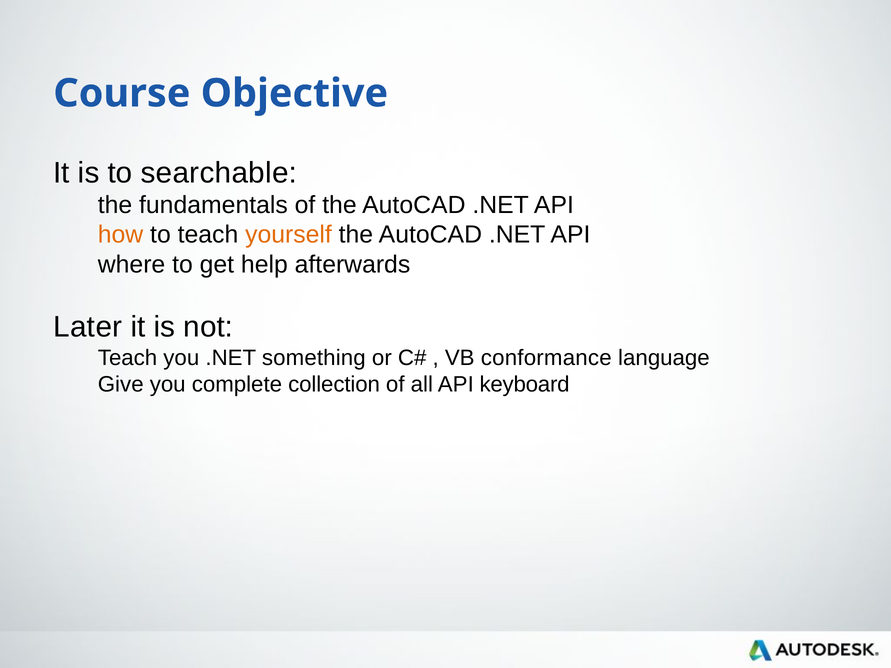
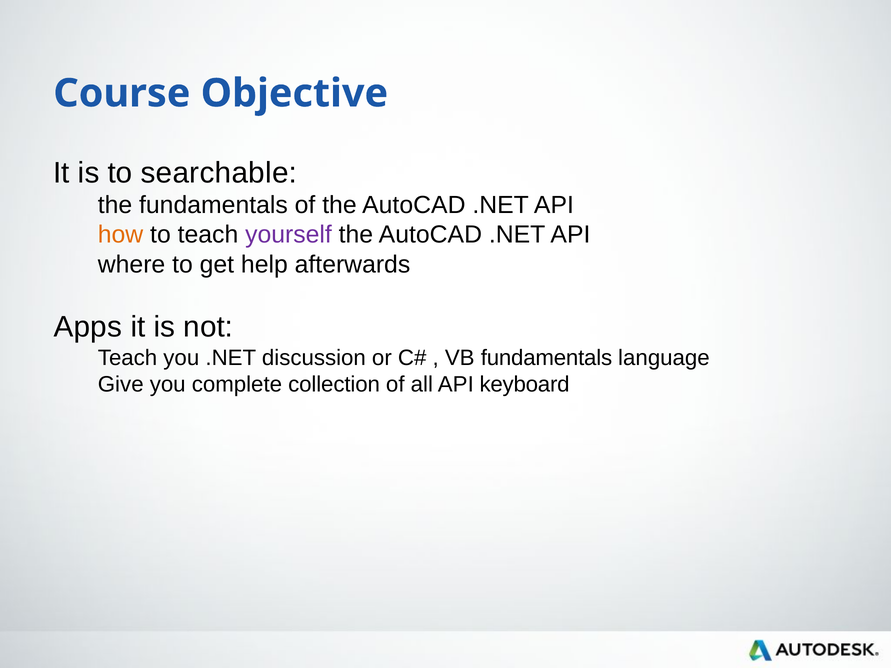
yourself colour: orange -> purple (288, 235)
Later: Later -> Apps (88, 327)
something: something -> discussion (314, 358)
VB conformance: conformance -> fundamentals (546, 358)
